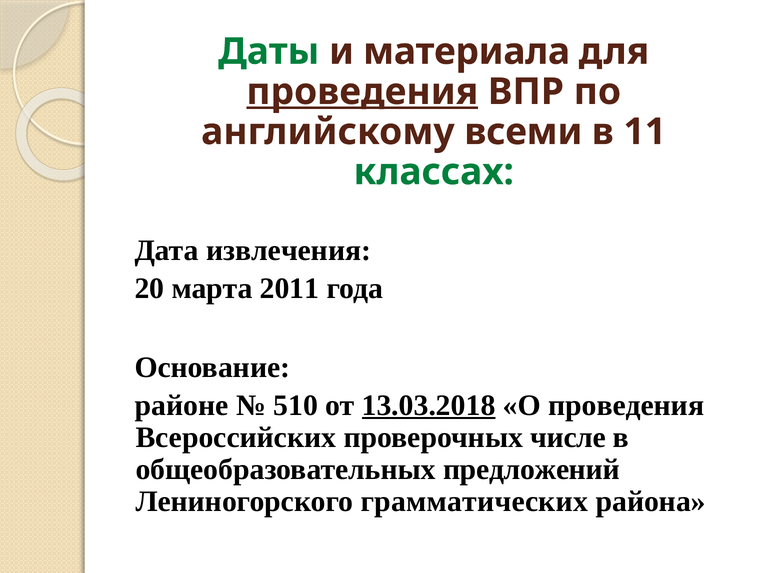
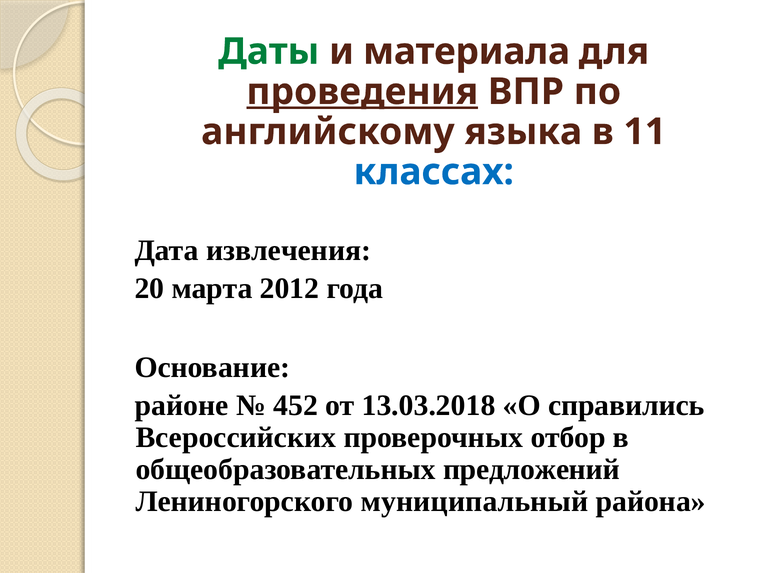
всеми: всеми -> языка (523, 132)
классах colour: green -> blue (434, 172)
2011: 2011 -> 2012 (289, 289)
510: 510 -> 452 (296, 406)
13.03.2018 underline: present -> none (429, 406)
О проведения: проведения -> справились (626, 406)
числе: числе -> отбор (568, 438)
грамматических: грамматических -> муниципальный (474, 502)
